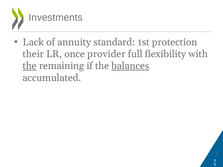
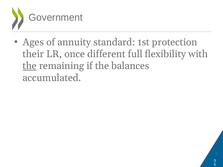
Investments: Investments -> Government (56, 18)
Lack: Lack -> Ages (33, 42)
provider: provider -> different (106, 54)
balances underline: present -> none (130, 66)
